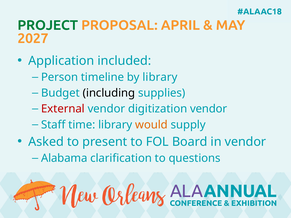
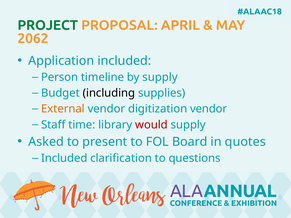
2027: 2027 -> 2062 (33, 38)
by library: library -> supply (160, 77)
External colour: red -> orange (63, 109)
would colour: orange -> red (151, 125)
in vendor: vendor -> quotes (245, 142)
Alabama: Alabama -> Included (64, 158)
